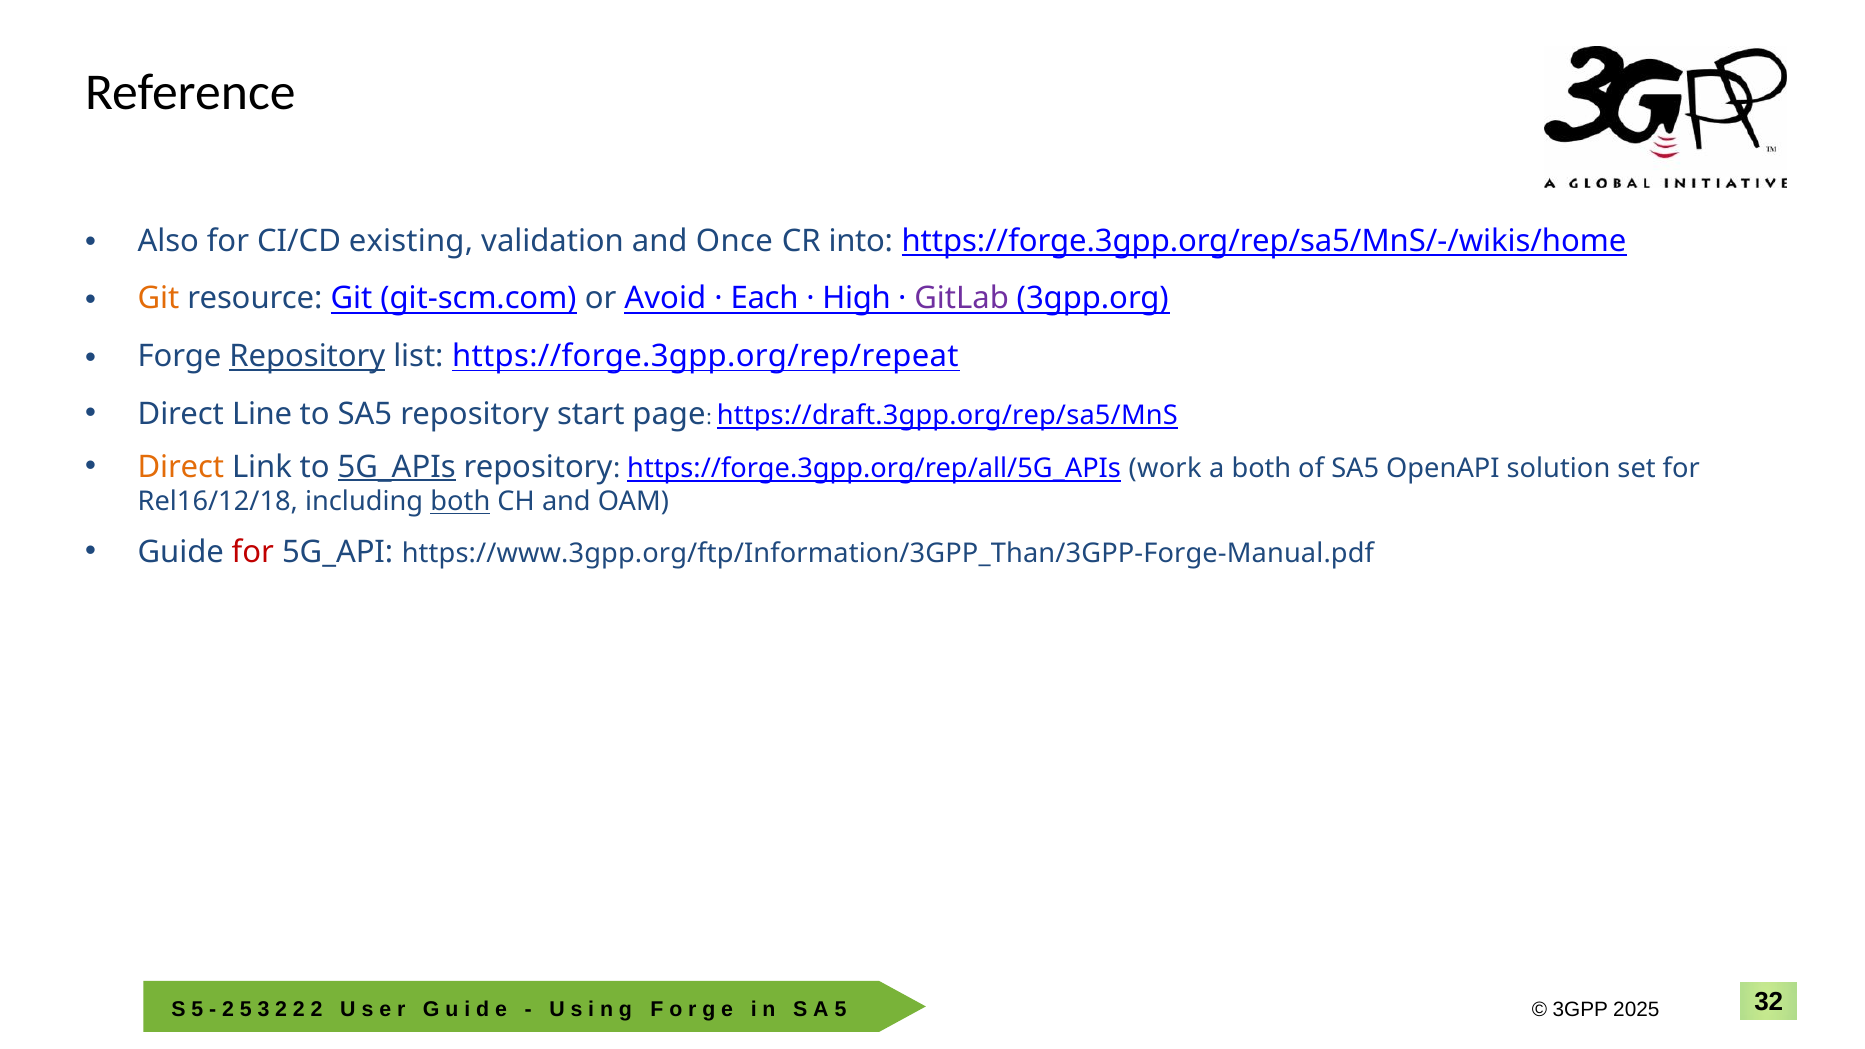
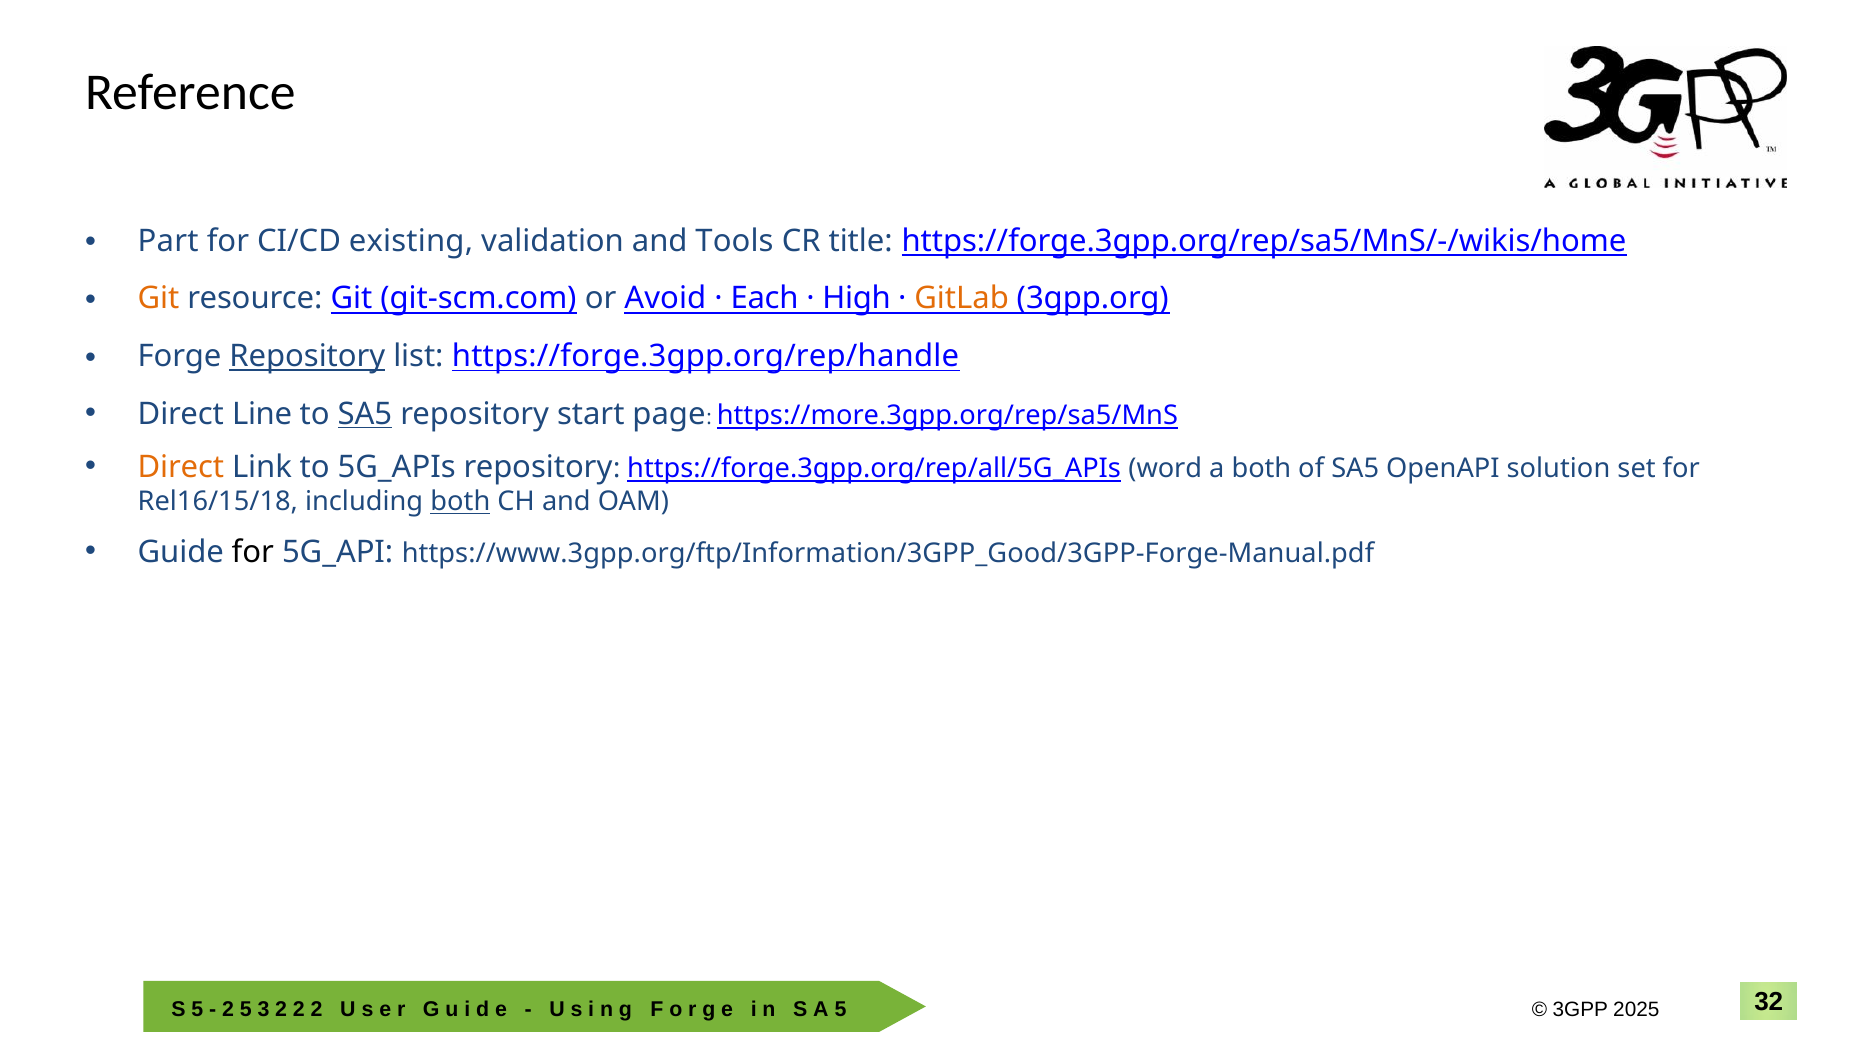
Also: Also -> Part (168, 241)
Once: Once -> Tools (734, 241)
into: into -> title (861, 241)
GitLab colour: purple -> orange (962, 299)
https://forge.3gpp.org/rep/repeat: https://forge.3gpp.org/rep/repeat -> https://forge.3gpp.org/rep/handle (705, 356)
SA5 underline: none -> present (365, 414)
https://draft.3gpp.org/rep/sa5/MnS: https://draft.3gpp.org/rep/sa5/MnS -> https://more.3gpp.org/rep/sa5/MnS (947, 415)
5G_APIs underline: present -> none (397, 467)
work: work -> word (1165, 468)
Rel16/12/18: Rel16/12/18 -> Rel16/15/18 (218, 502)
for colour: red -> black (253, 552)
https://www.3gpp.org/ftp/Information/3GPP_Than/3GPP-Forge-Manual.pdf: https://www.3gpp.org/ftp/Information/3GPP_Than/3GPP-Forge-Manual.pdf -> https://www.3gpp.org/ftp/Information/3GPP_Good/3GPP-Forge-Manual.pdf (888, 554)
